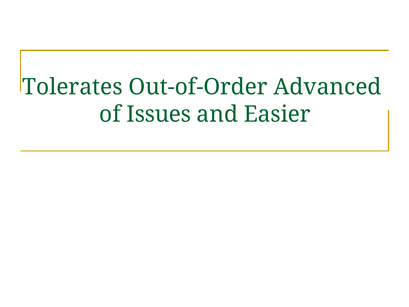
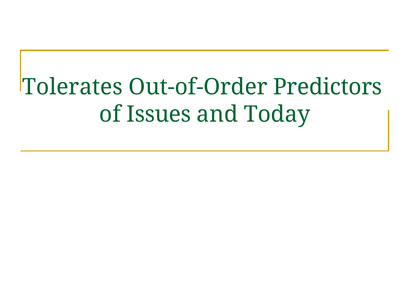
Advanced: Advanced -> Predictors (328, 87)
Easier: Easier -> Today (277, 114)
